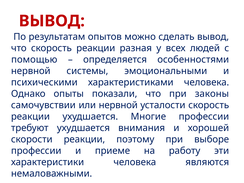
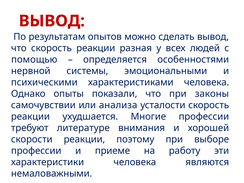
или нервной: нервной -> анализа (118, 105)
требуют ухудшается: ухудшается -> литературе (83, 128)
